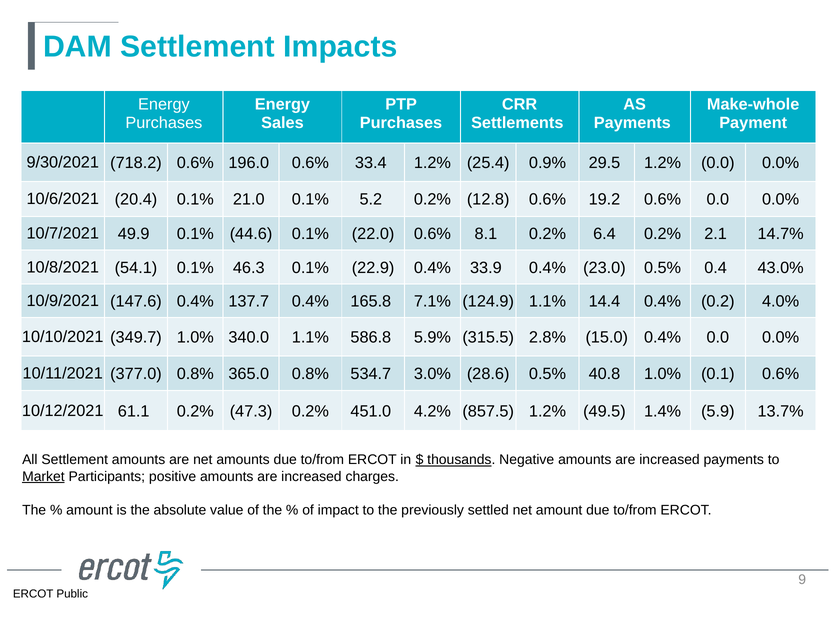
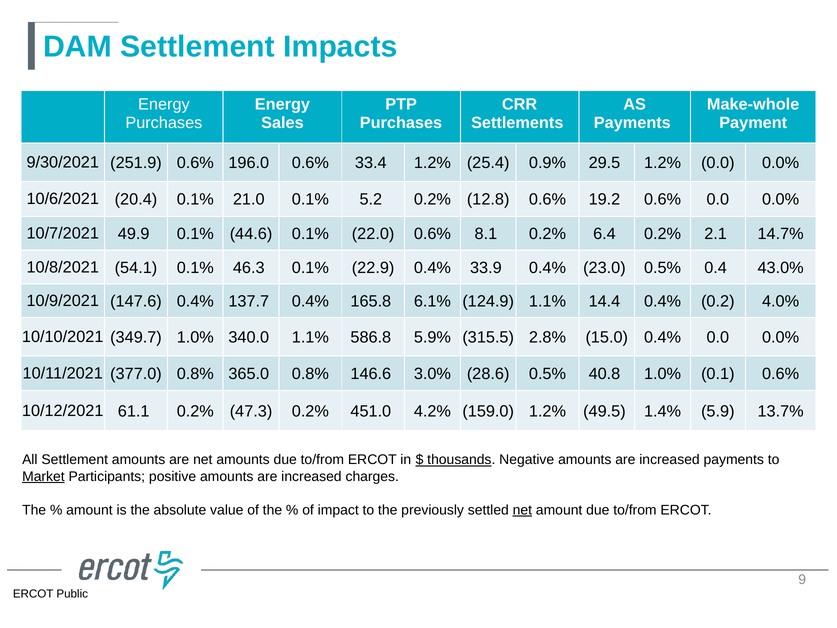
718.2: 718.2 -> 251.9 (136, 163)
7.1%: 7.1% -> 6.1% (432, 301)
534.7: 534.7 -> 146.6 (371, 374)
857.5: 857.5 -> 159.0 (488, 411)
net underline: none -> present (522, 510)
